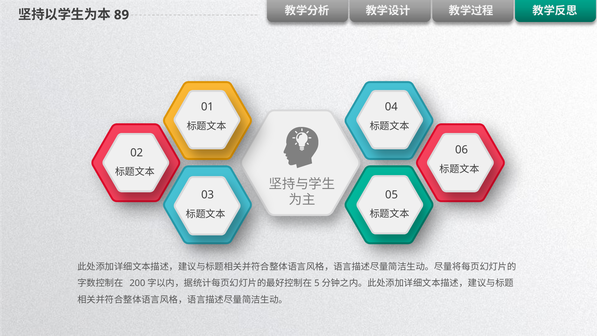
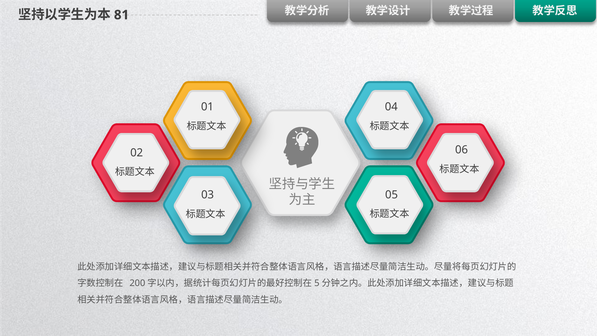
89: 89 -> 81 (121, 15)
